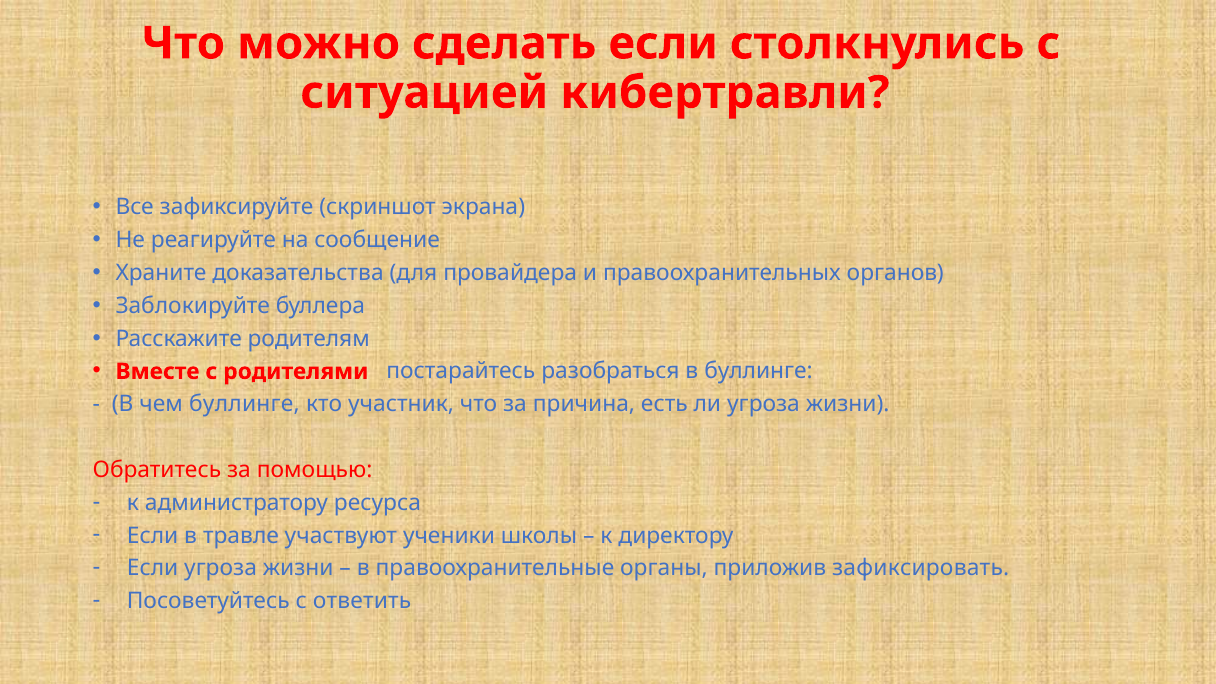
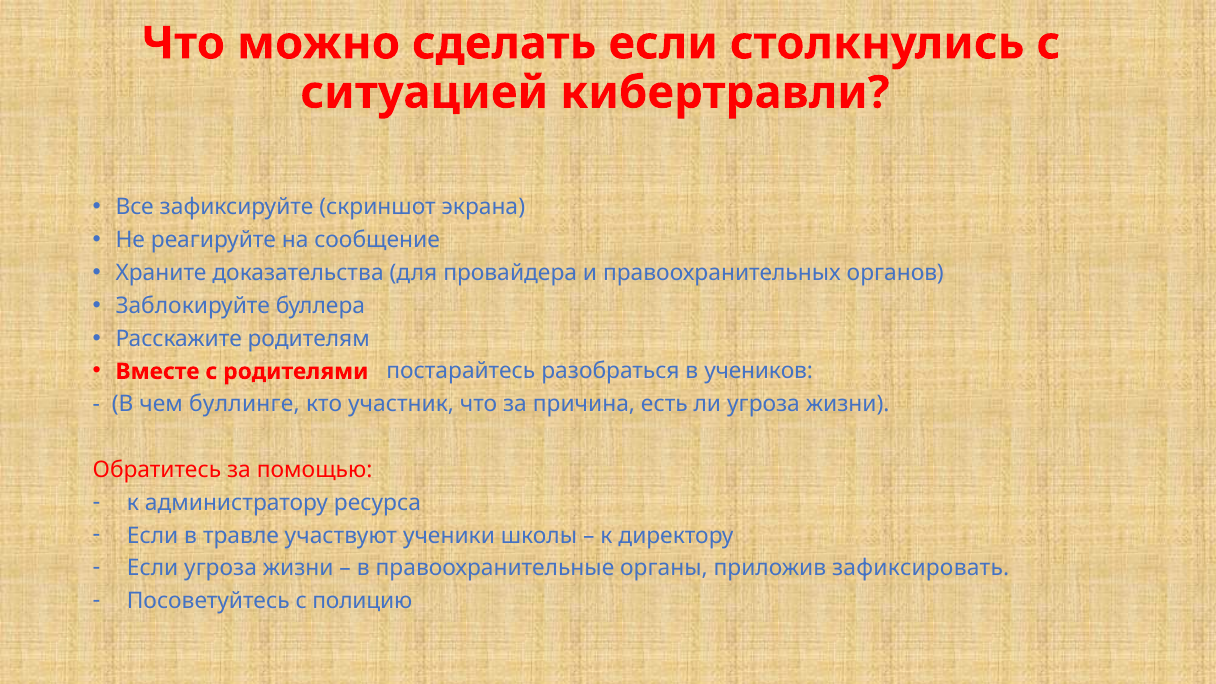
в буллинге: буллинге -> учеников (759, 371)
ответить: ответить -> полицию (362, 601)
